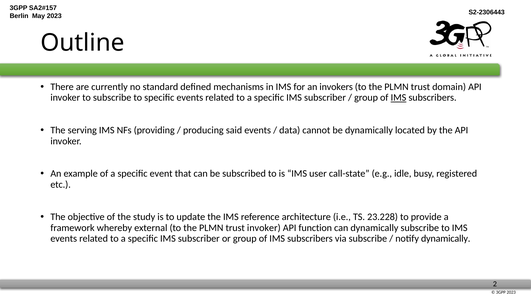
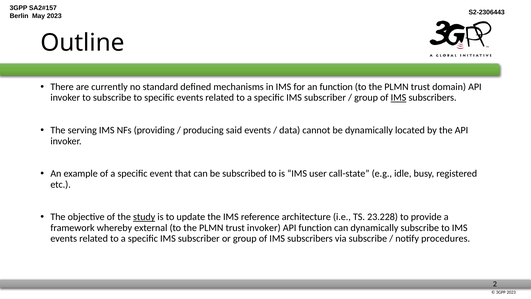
an invokers: invokers -> function (336, 87)
study underline: none -> present (144, 217)
notify dynamically: dynamically -> procedures (446, 238)
